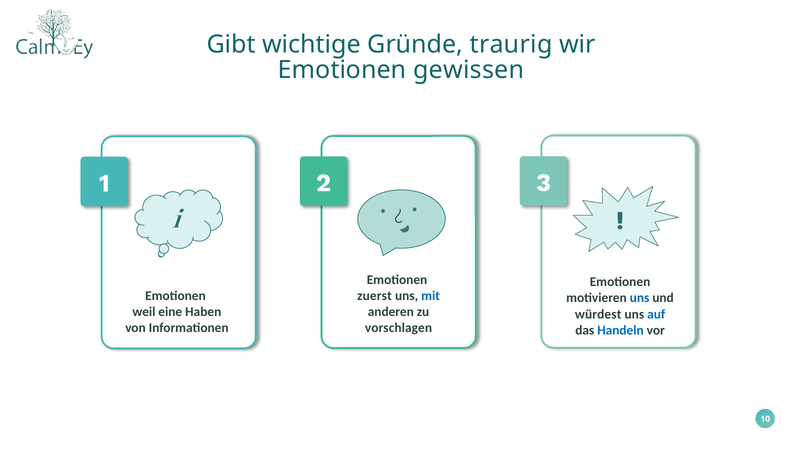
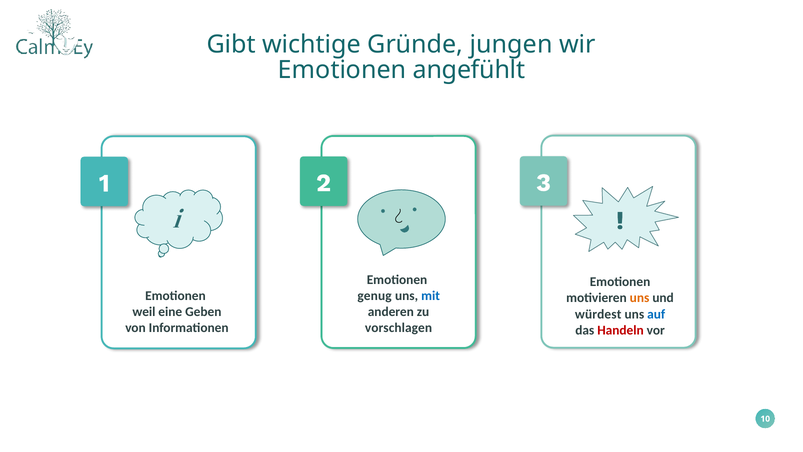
traurig: traurig -> jungen (511, 44)
gewissen: gewissen -> angefühlt (469, 70)
zuerst: zuerst -> genug (375, 296)
uns colour: blue -> orange (640, 298)
Haben: Haben -> Geben (203, 312)
Handeln colour: blue -> red (621, 330)
